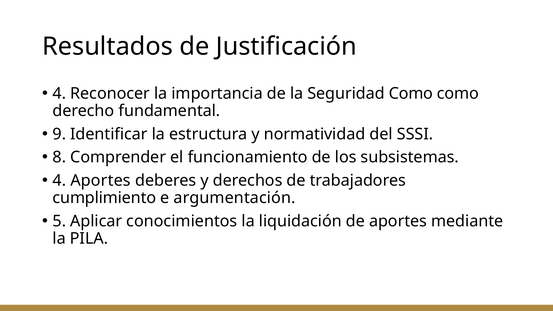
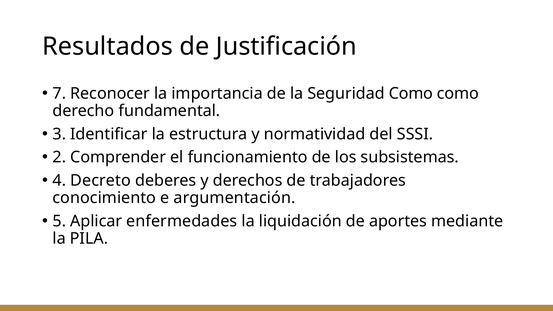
4: 4 -> 7 (59, 93)
9: 9 -> 3 (59, 134)
8: 8 -> 2 (59, 157)
4 Aportes: Aportes -> Decreto (101, 180)
cumplimiento: cumplimiento -> conocimiento (104, 198)
conocimientos: conocimientos -> enfermedades (182, 221)
